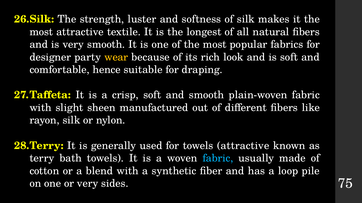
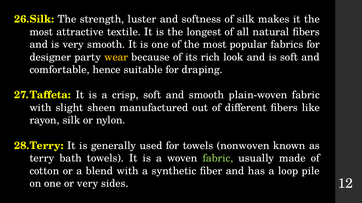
towels attractive: attractive -> nonwoven (243, 146)
fabric colour: light blue -> light green (218, 159)
75: 75 -> 12 (345, 184)
